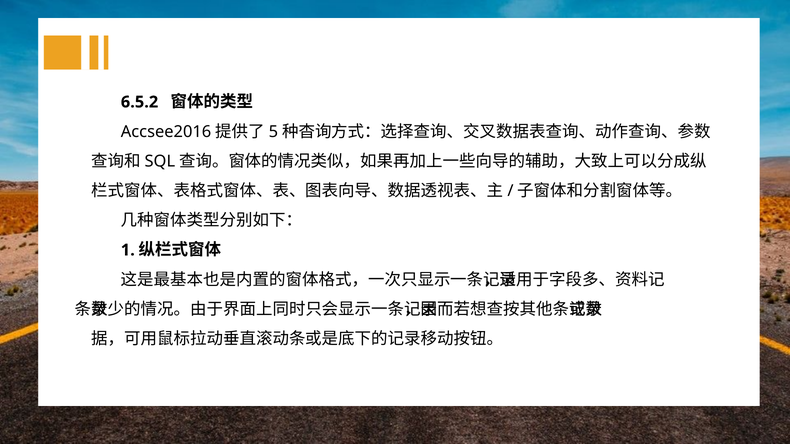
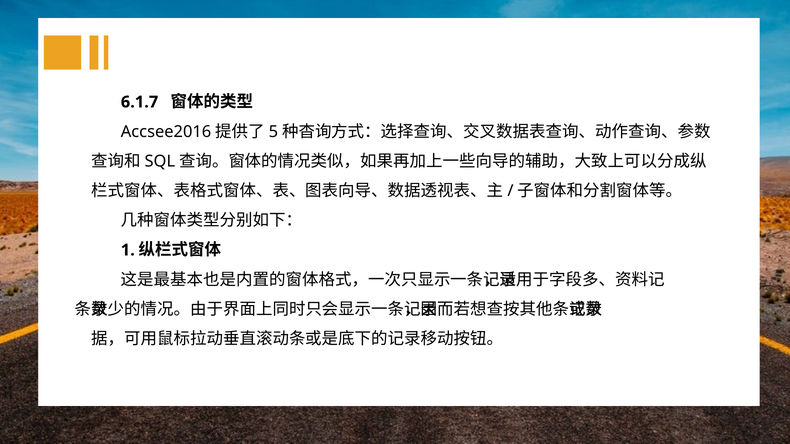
6.5.2: 6.5.2 -> 6.1.7 (140, 102)
